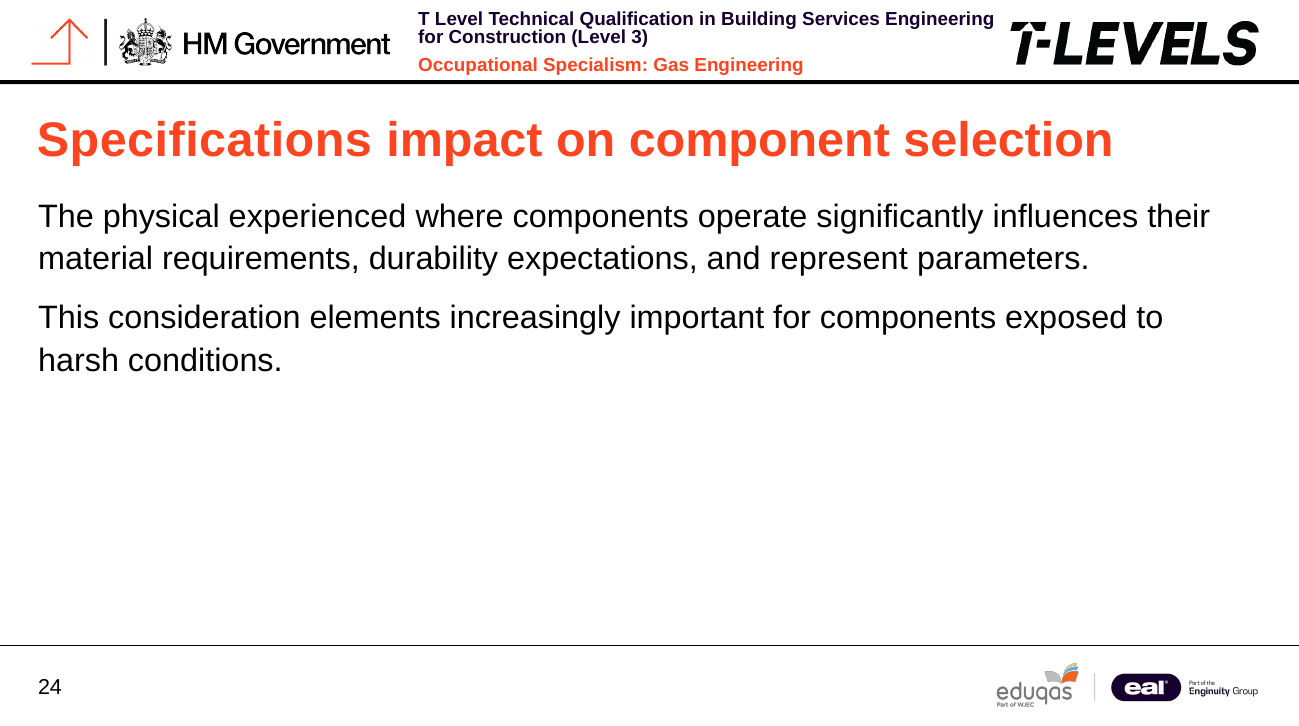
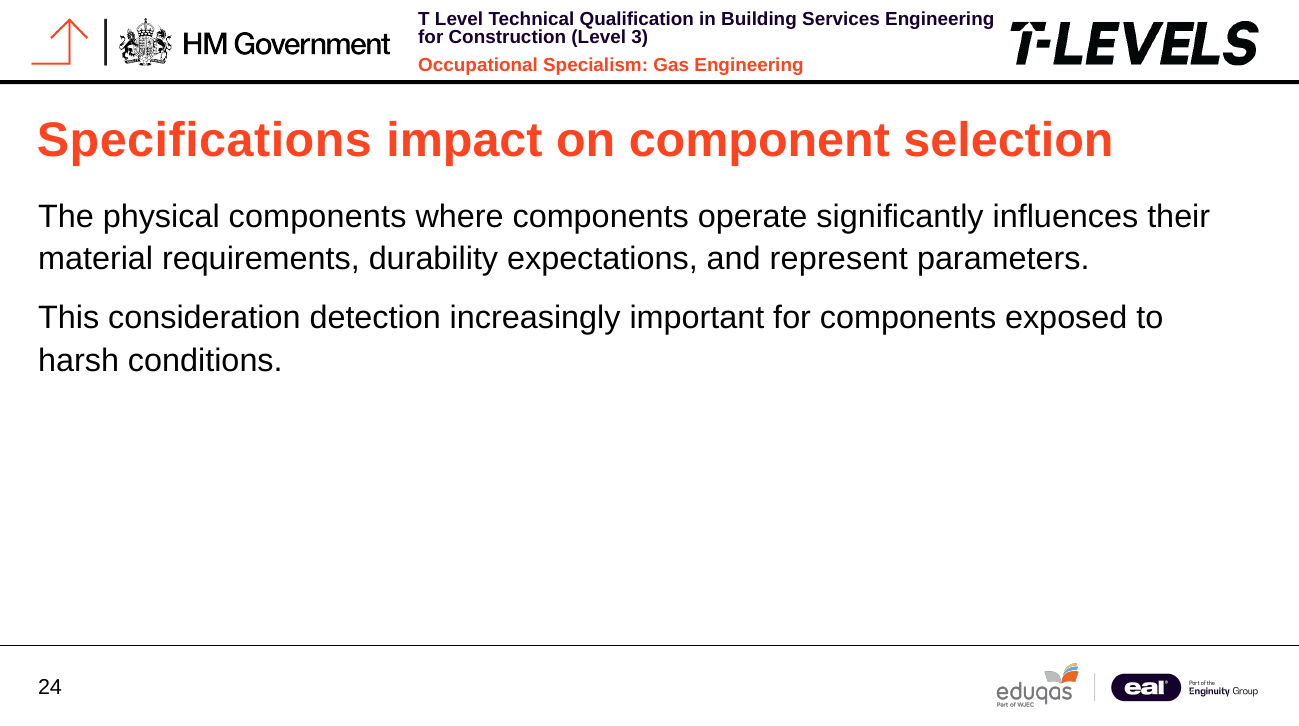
physical experienced: experienced -> components (318, 217)
elements: elements -> detection (375, 318)
